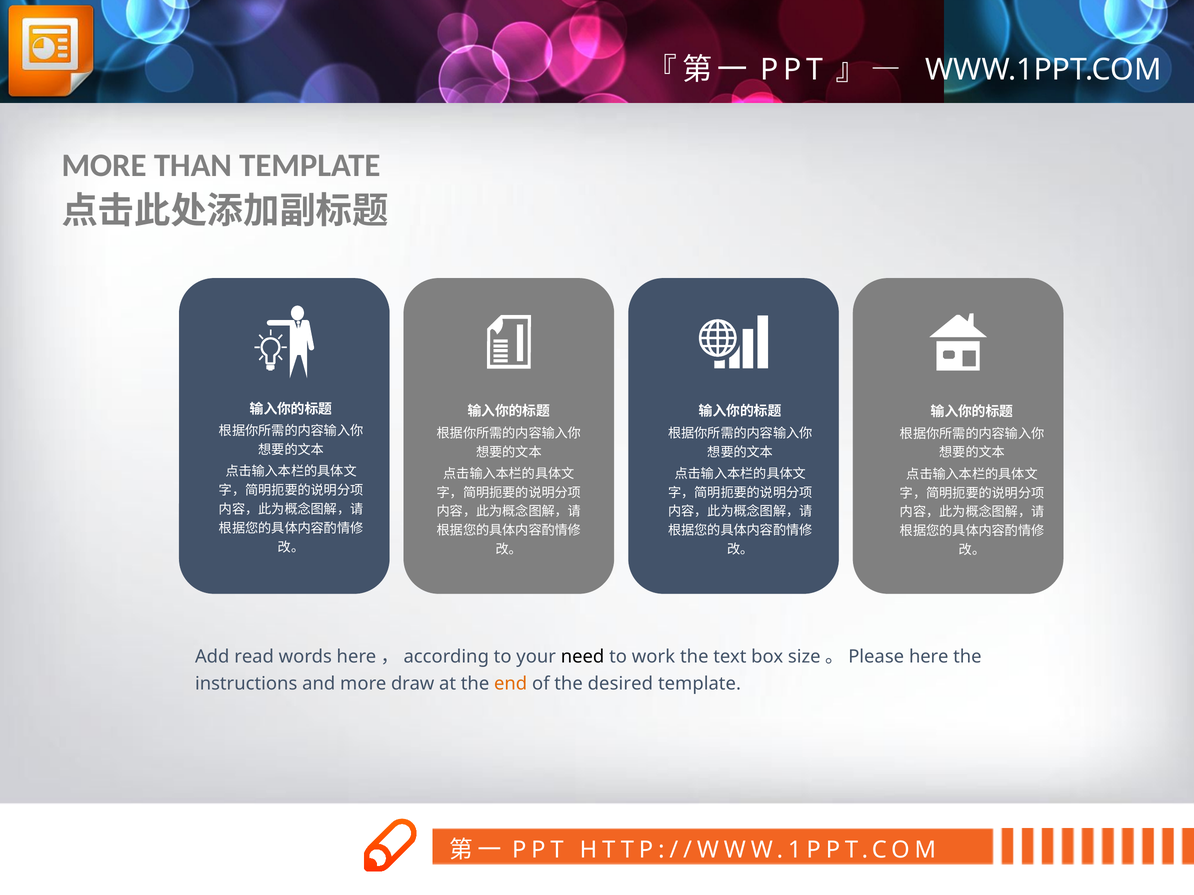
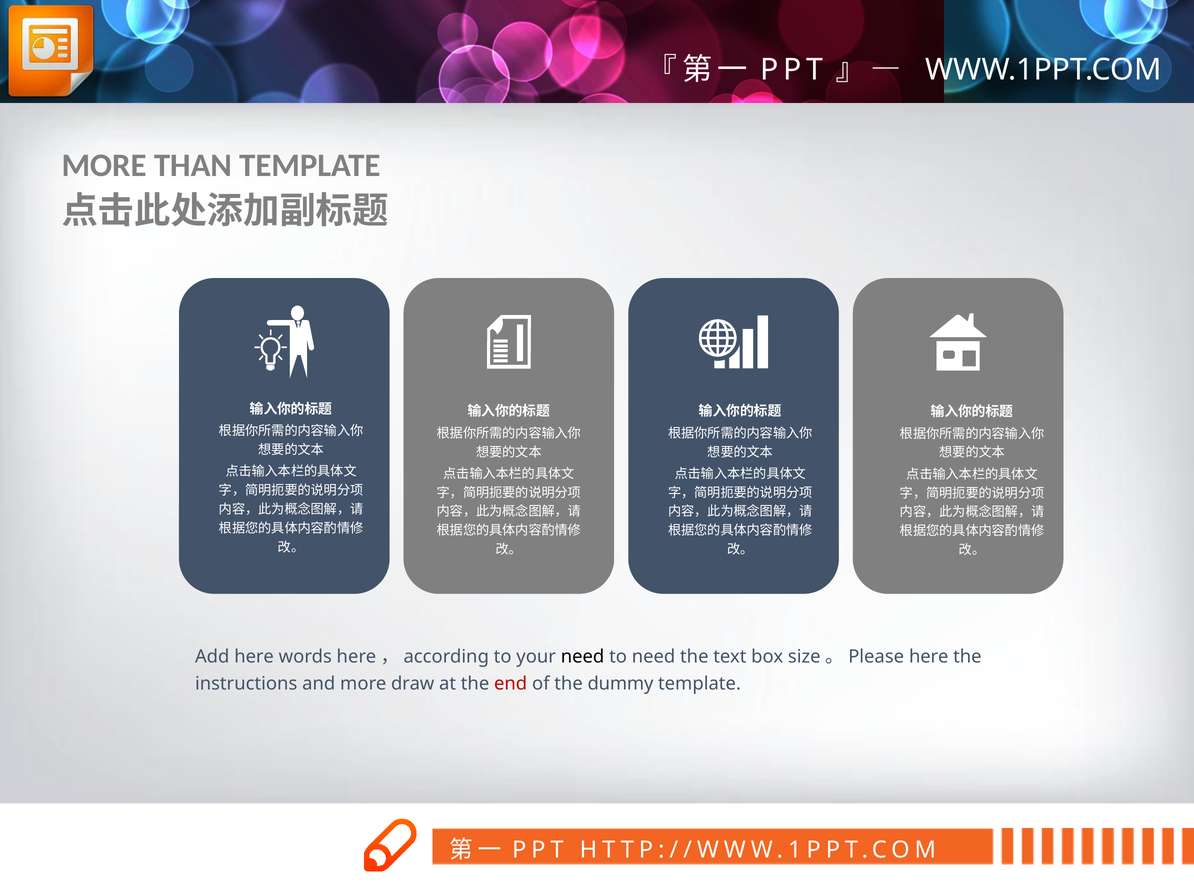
Add read: read -> here (254, 657)
to work: work -> need (654, 657)
end colour: orange -> red (511, 684)
desired: desired -> dummy (621, 684)
